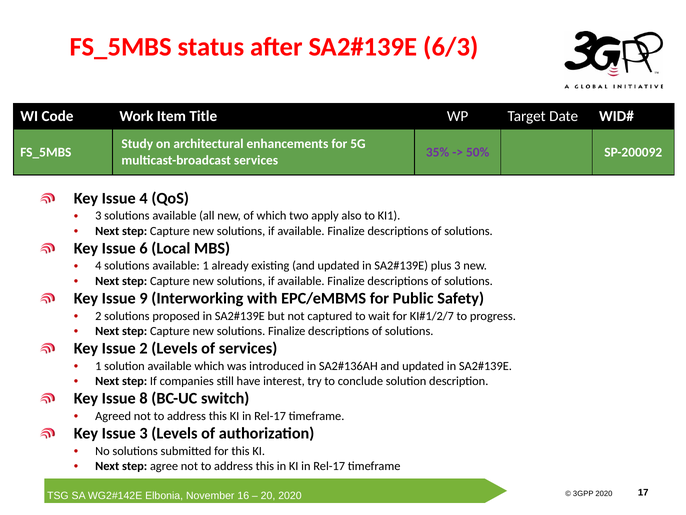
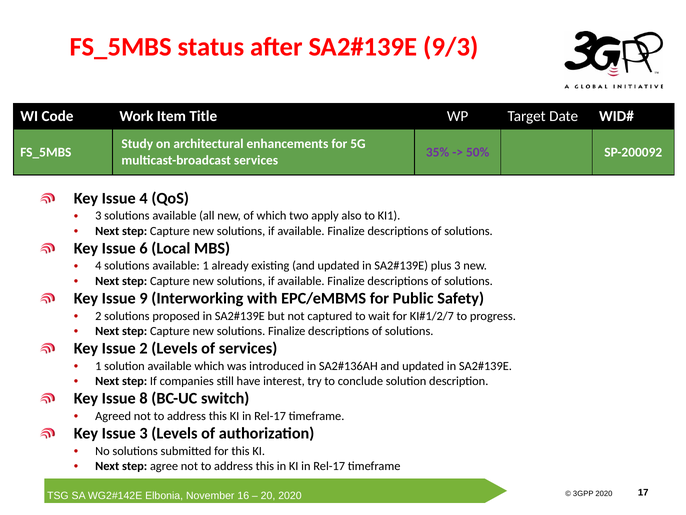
6/3: 6/3 -> 9/3 (451, 47)
